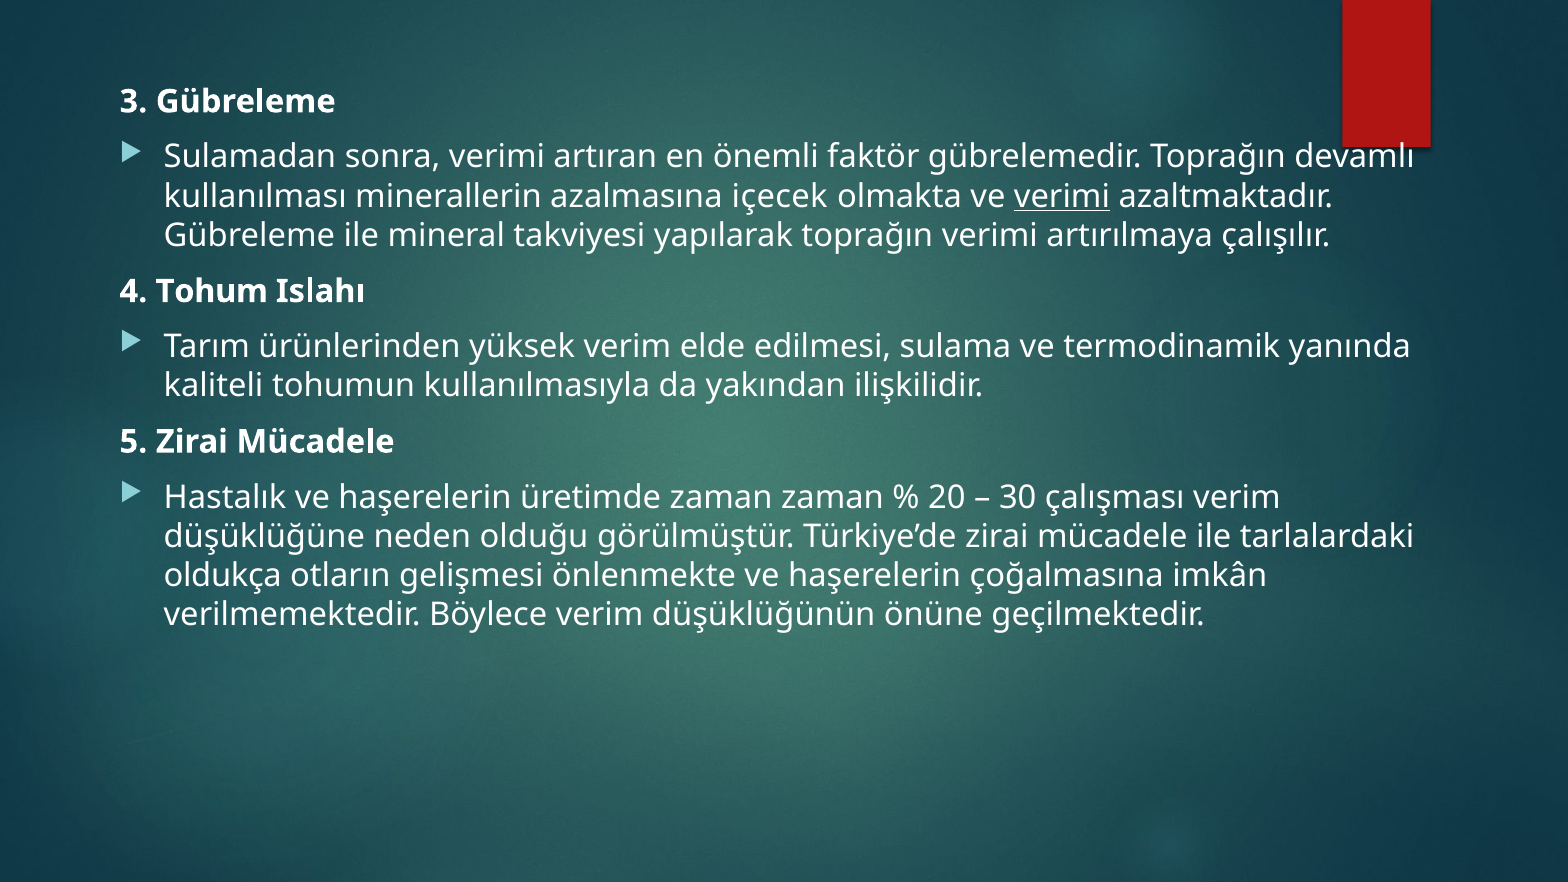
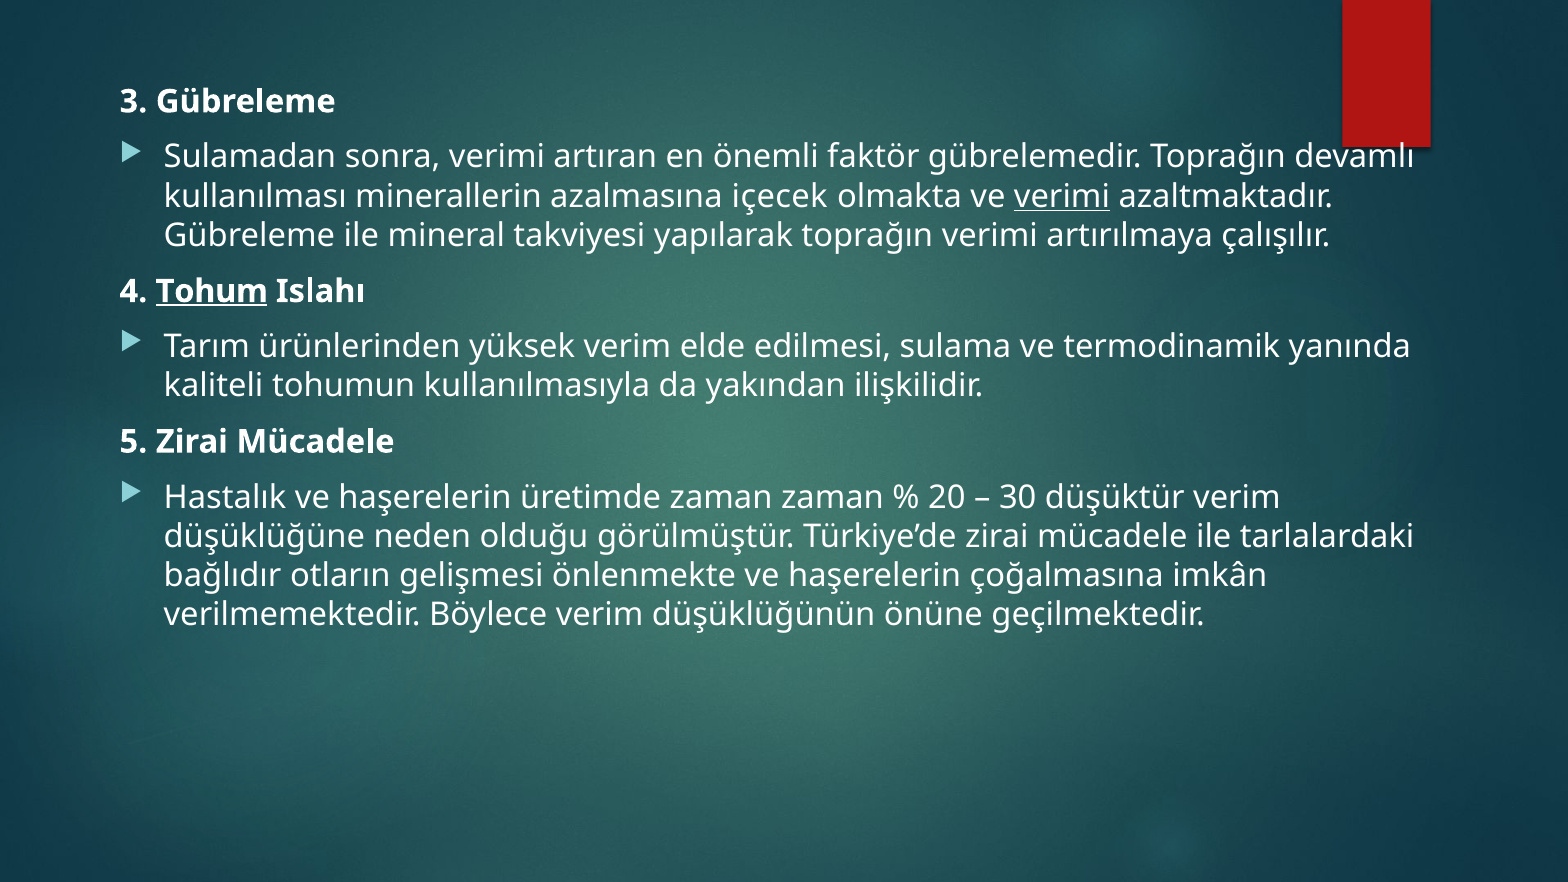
Tohum underline: none -> present (212, 291)
çalışması: çalışması -> düşüktür (1115, 497)
oldukça: oldukça -> bağlıdır (223, 576)
